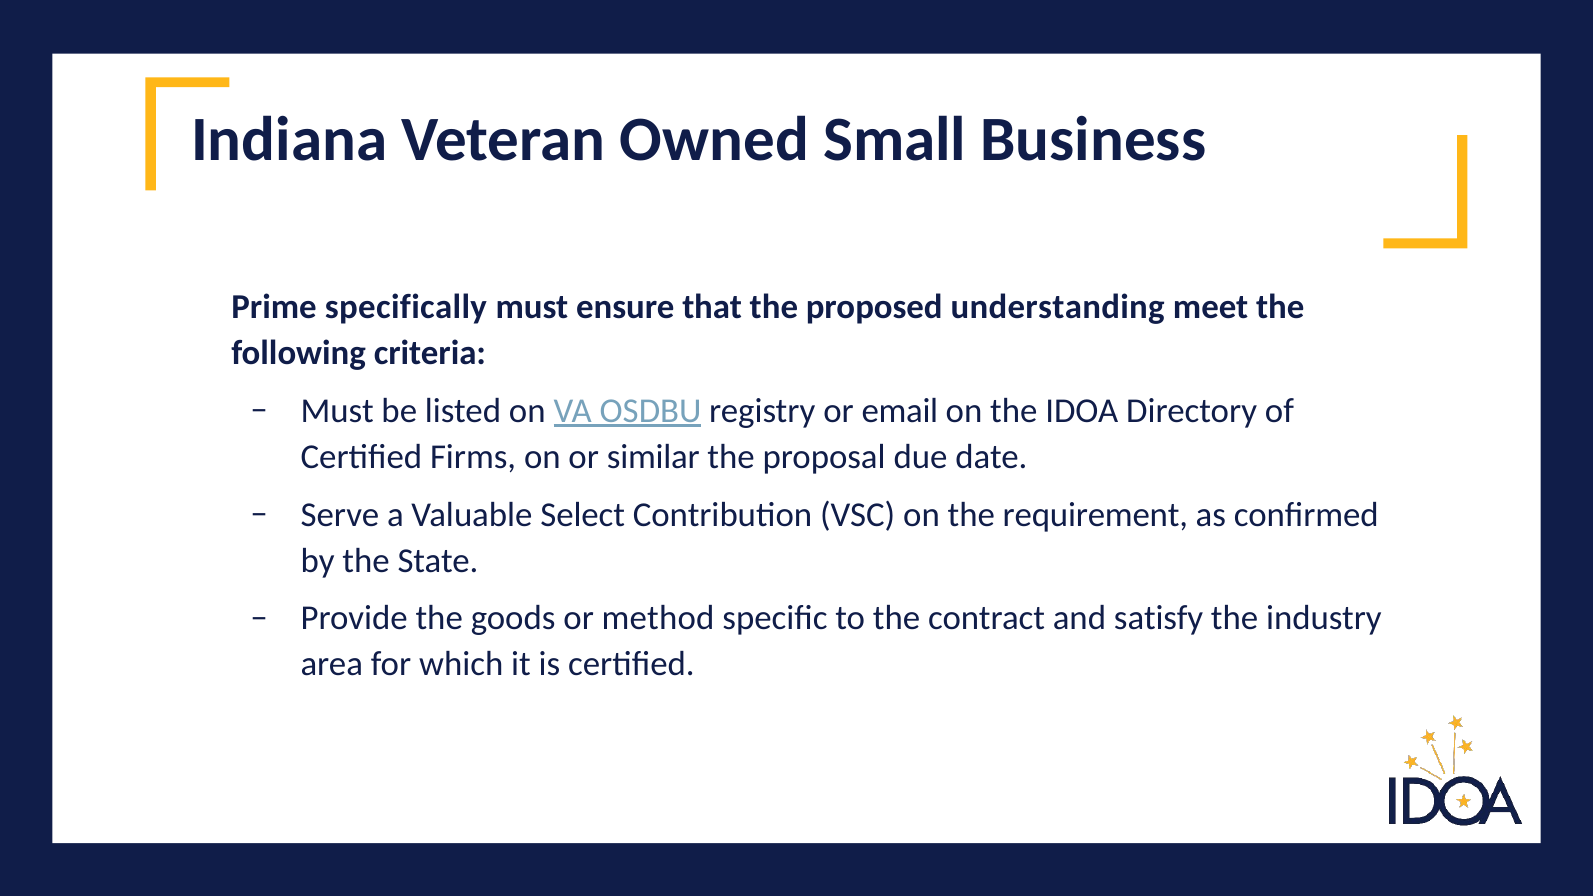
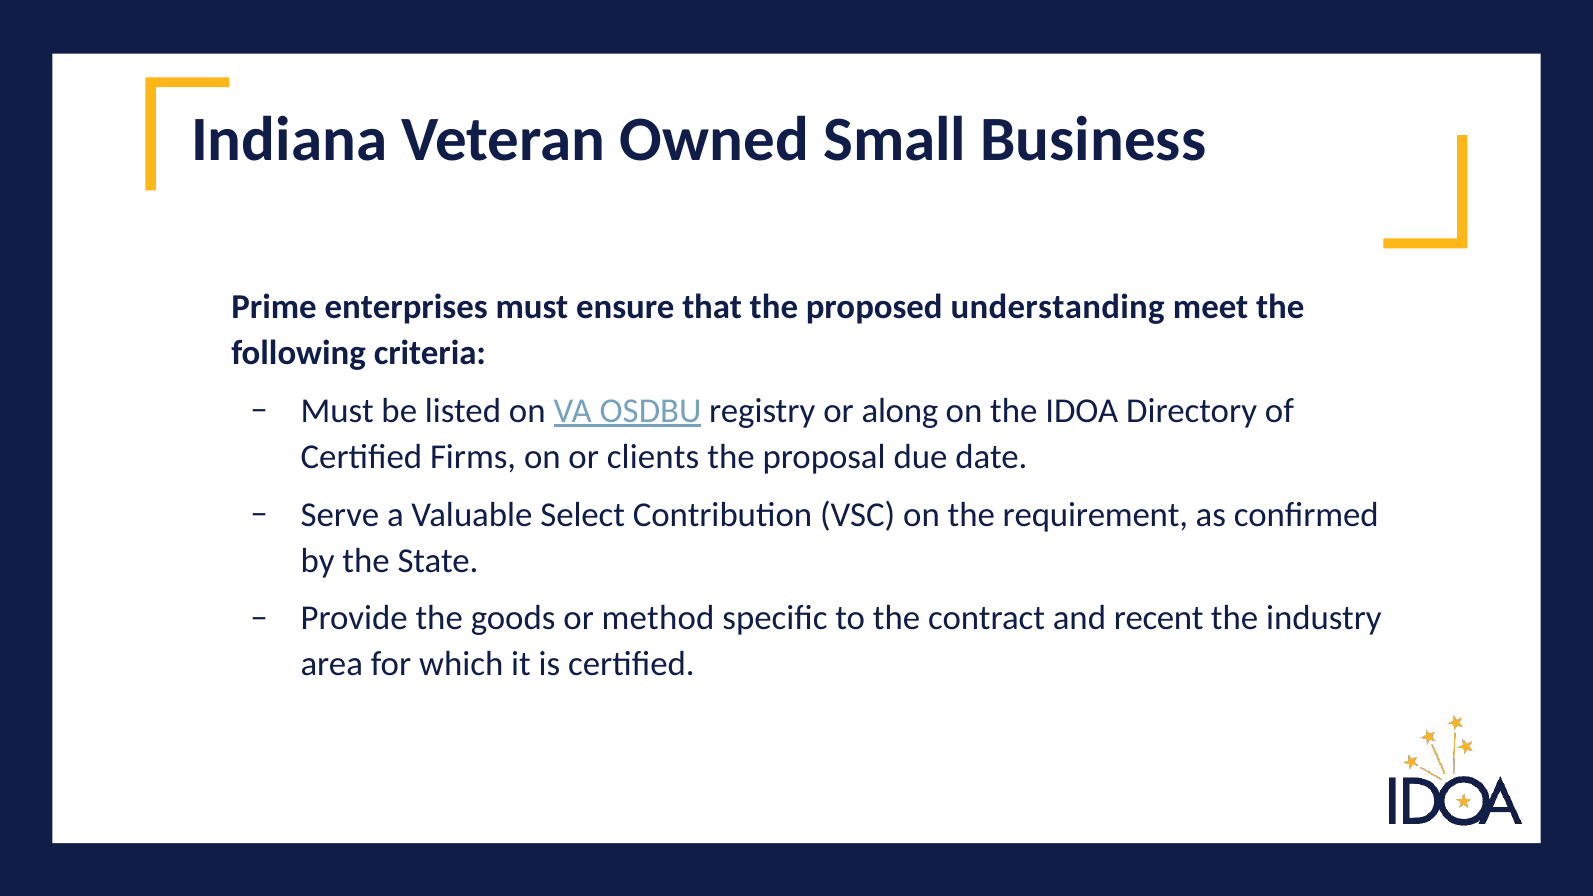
specifically: specifically -> enterprises (406, 307)
email: email -> along (900, 411)
similar: similar -> clients (653, 457)
satisfy: satisfy -> recent (1159, 619)
